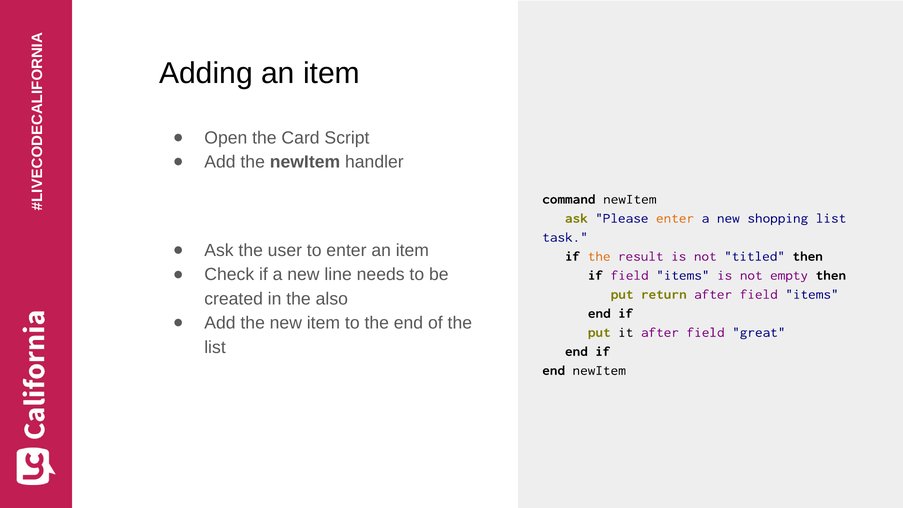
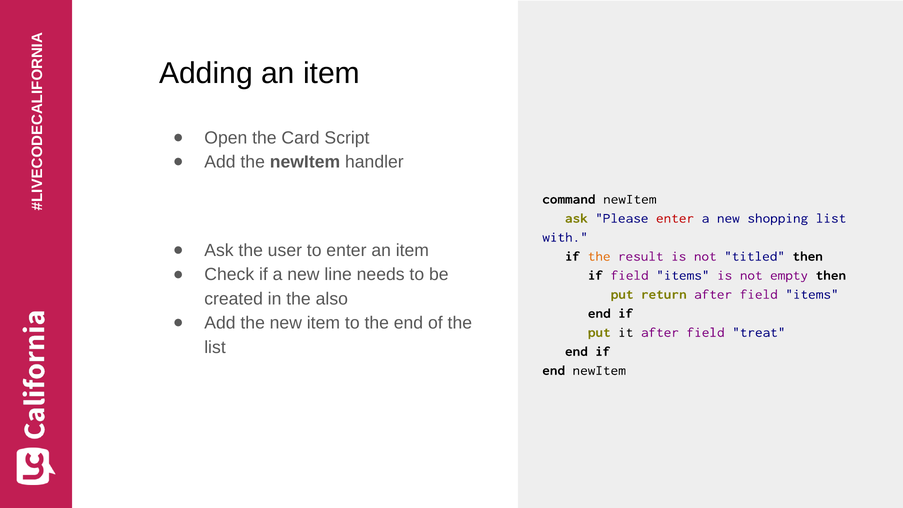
enter colour: orange -> red (675, 218)
task: task -> with (565, 237)
great: great -> treat (759, 332)
